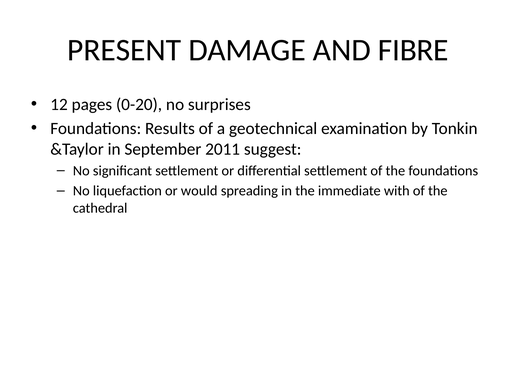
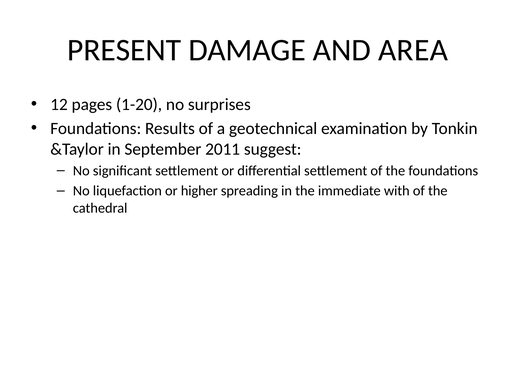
FIBRE: FIBRE -> AREA (413, 50)
0-20: 0-20 -> 1-20 (139, 104)
would: would -> higher (199, 191)
